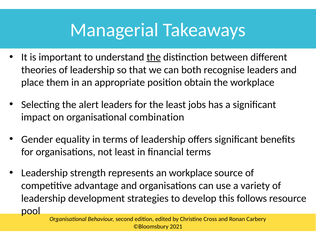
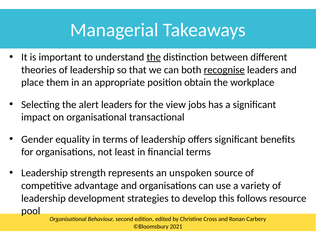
recognise underline: none -> present (224, 70)
the least: least -> view (176, 105)
combination: combination -> transactional (157, 117)
an workplace: workplace -> unspoken (191, 173)
